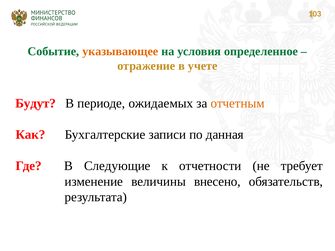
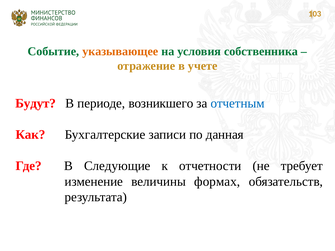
определенное: определенное -> собственника (261, 51)
ожидаемых: ожидаемых -> возникшего (161, 103)
отчетным colour: orange -> blue (238, 103)
внесено: внесено -> формах (217, 182)
